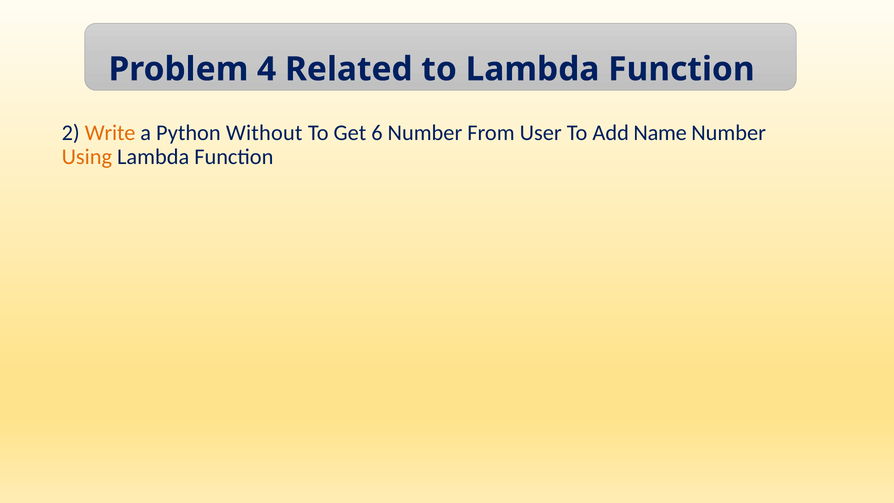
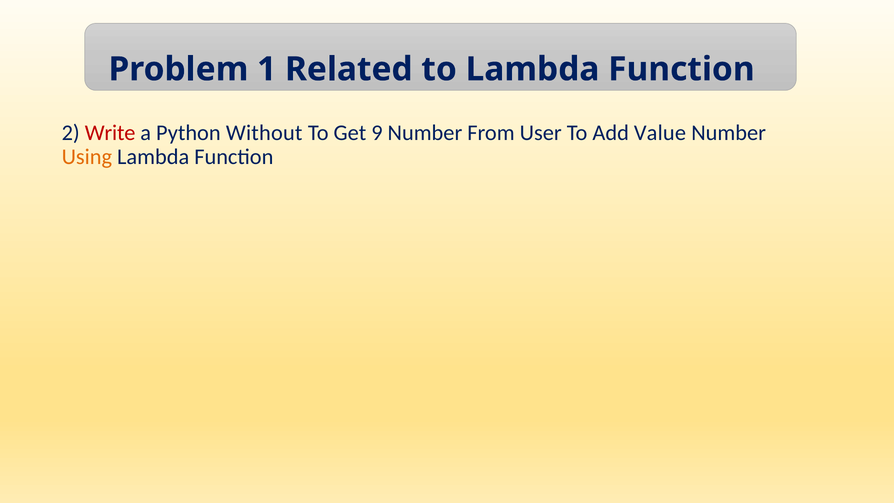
4: 4 -> 1 (267, 69)
Write colour: orange -> red (110, 133)
6: 6 -> 9 (377, 133)
Name: Name -> Value (660, 133)
